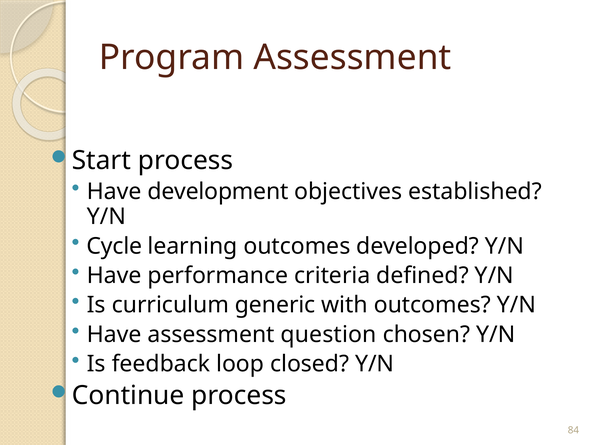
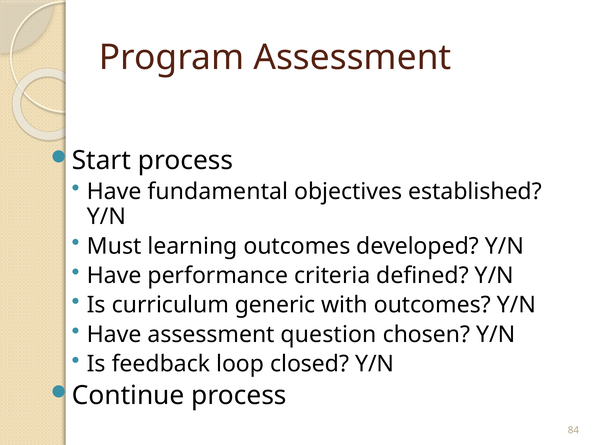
development: development -> fundamental (218, 192)
Cycle: Cycle -> Must (114, 246)
